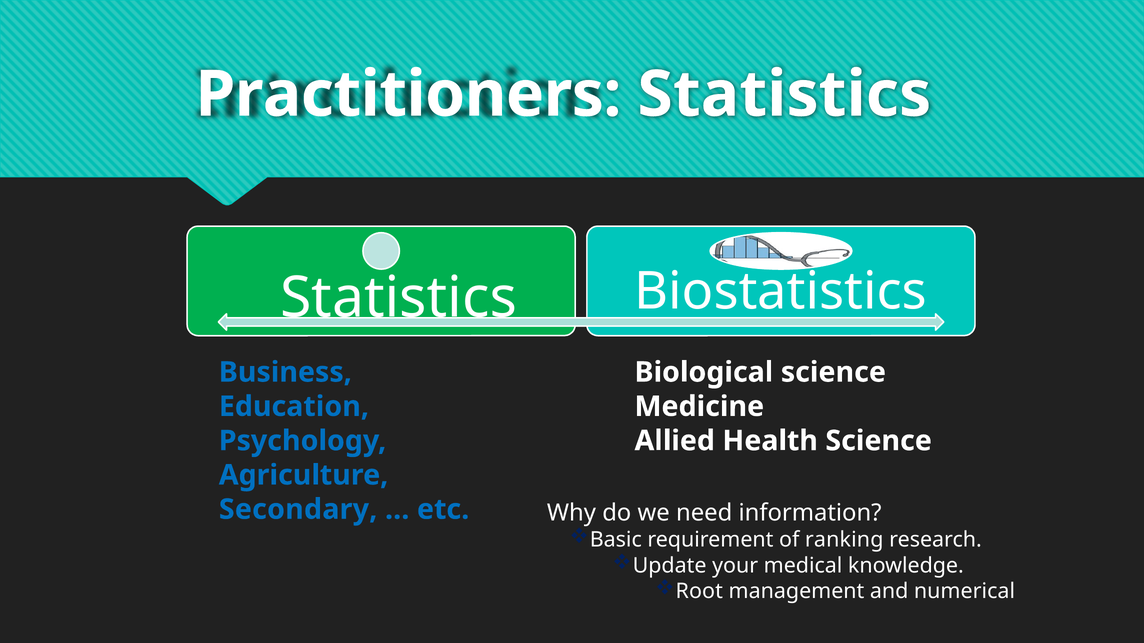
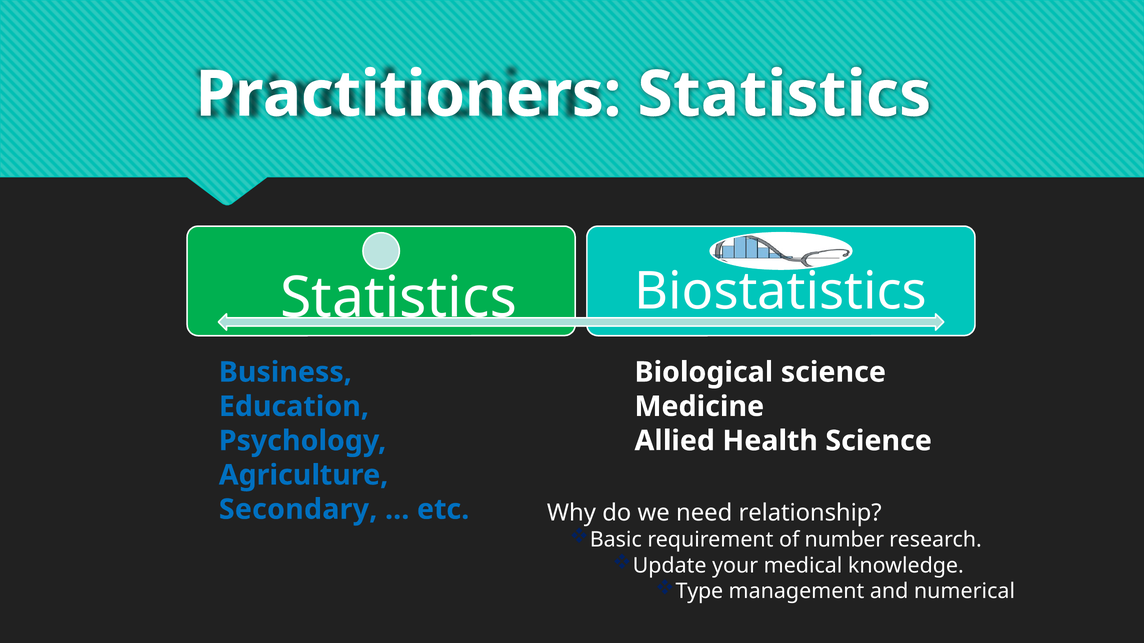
information: information -> relationship (810, 513)
ranking: ranking -> number (844, 540)
Root: Root -> Type (699, 592)
